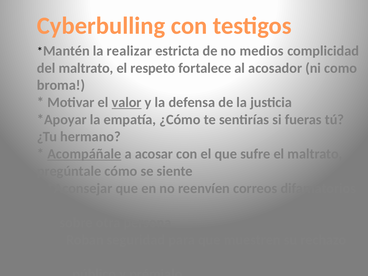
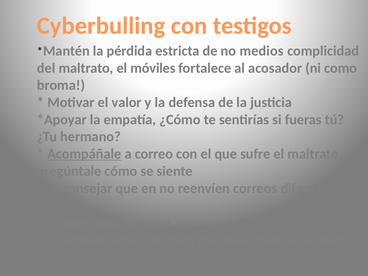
realizar: realizar -> pérdida (129, 51)
respeto: respeto -> móviles (153, 68)
valor underline: present -> none (127, 102)
acosar: acosar -> correo (154, 154)
